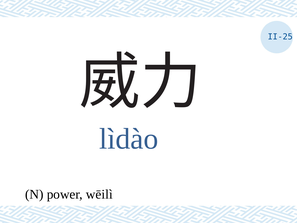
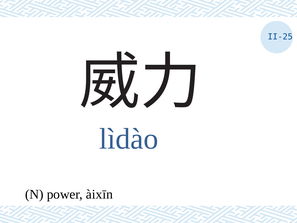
wēilì: wēilì -> àixīn (99, 194)
